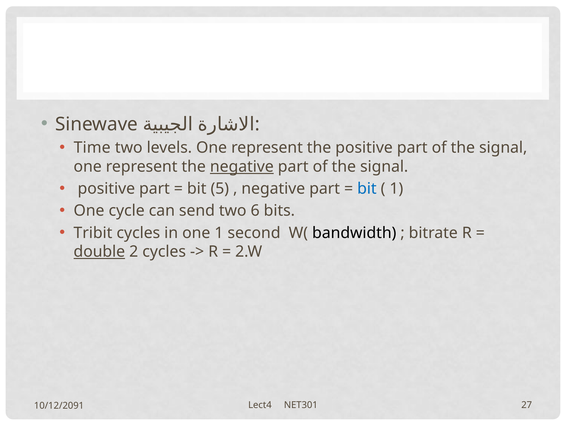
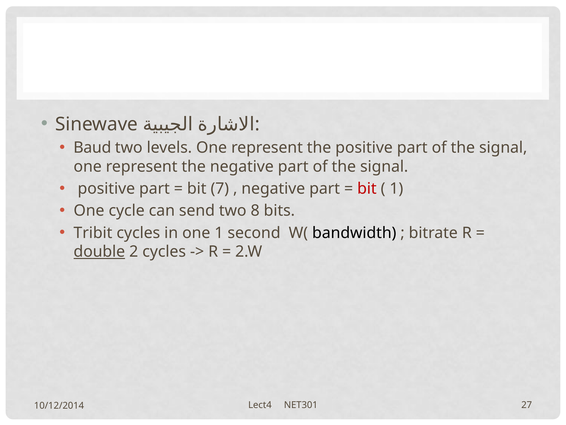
Time: Time -> Baud (92, 148)
negative underline: present -> none (242, 167)
5: 5 -> 7 (220, 189)
bit colour: blue -> red (367, 189)
6: 6 -> 8 (255, 211)
10/12/2091: 10/12/2091 -> 10/12/2014 (59, 405)
